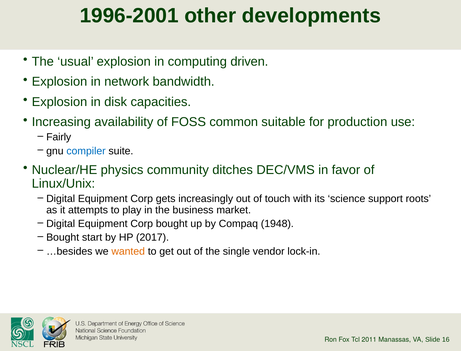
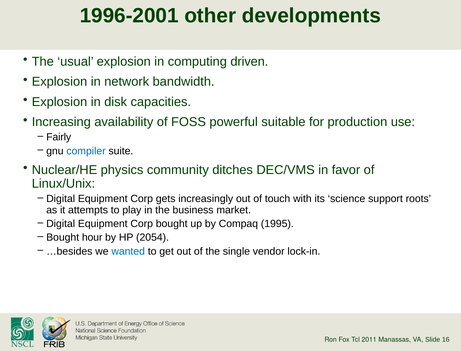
common: common -> powerful (234, 122)
1948: 1948 -> 1995 (277, 224)
start: start -> hour (92, 238)
2017: 2017 -> 2054 (153, 238)
wanted colour: orange -> blue (128, 252)
